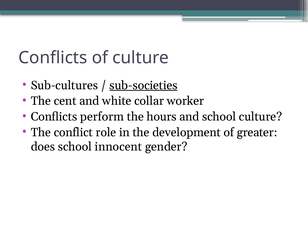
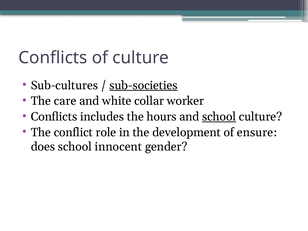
cent: cent -> care (65, 101)
perform: perform -> includes (102, 117)
school underline: none -> present (219, 117)
greater: greater -> ensure (257, 132)
